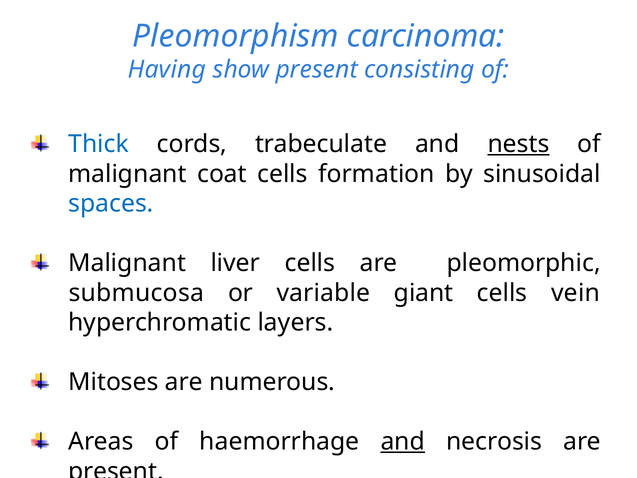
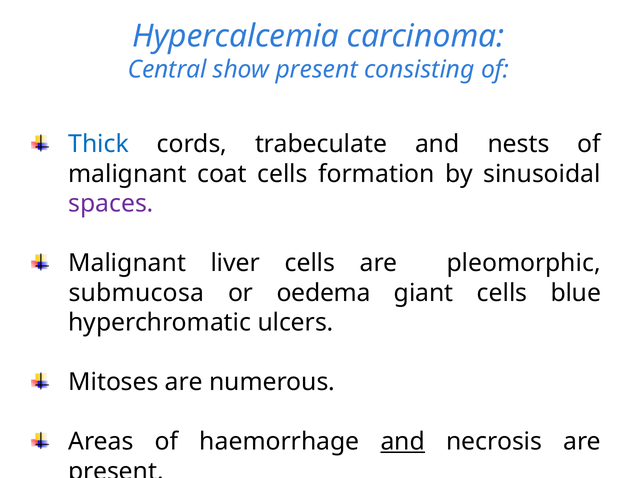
Pleomorphism: Pleomorphism -> Hypercalcemia (236, 36)
Having: Having -> Central (167, 70)
nests underline: present -> none (518, 144)
spaces colour: blue -> purple (111, 204)
variable: variable -> oedema (324, 293)
vein: vein -> blue (576, 293)
layers: layers -> ulcers (295, 323)
